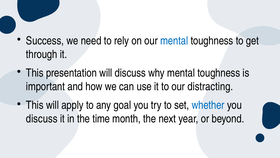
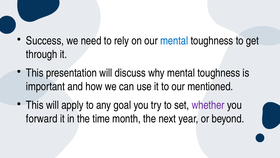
distracting: distracting -> mentioned (210, 86)
whether colour: blue -> purple (208, 105)
discuss: discuss -> forward (42, 118)
